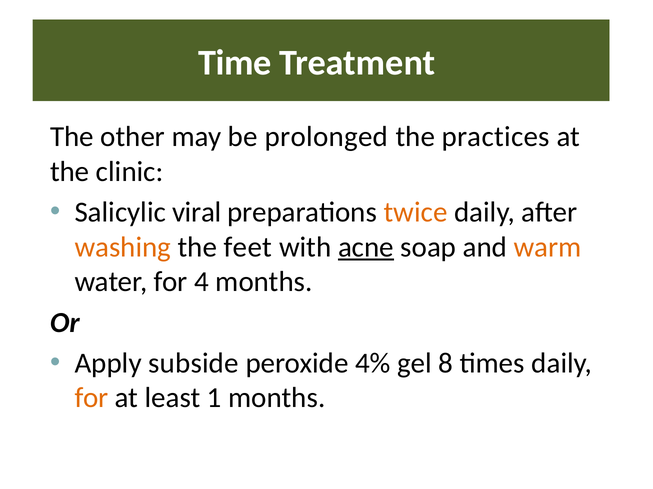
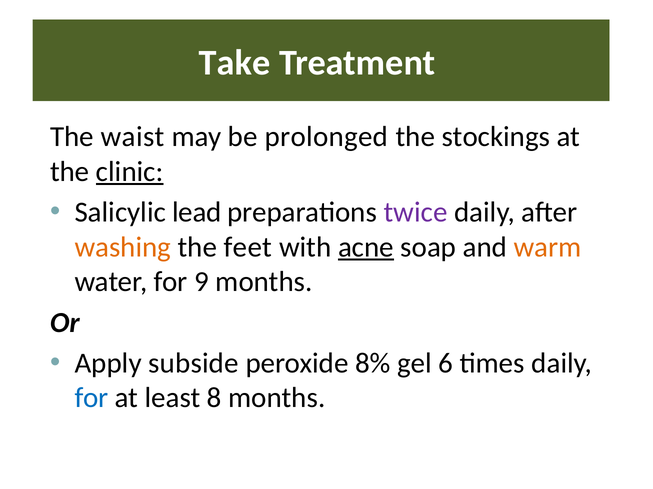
Time: Time -> Take (235, 63)
other: other -> waist (133, 137)
practices: practices -> stockings (496, 137)
clinic underline: none -> present (130, 172)
viral: viral -> lead (197, 213)
twice colour: orange -> purple (416, 213)
4: 4 -> 9 (201, 282)
4%: 4% -> 8% (373, 364)
8: 8 -> 6 (446, 364)
for colour: orange -> blue (91, 398)
1: 1 -> 8 (214, 398)
